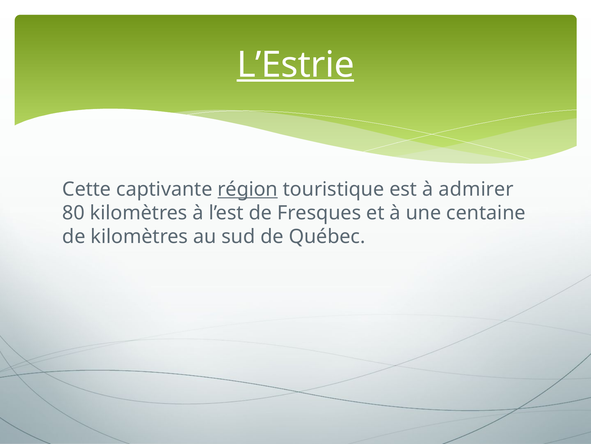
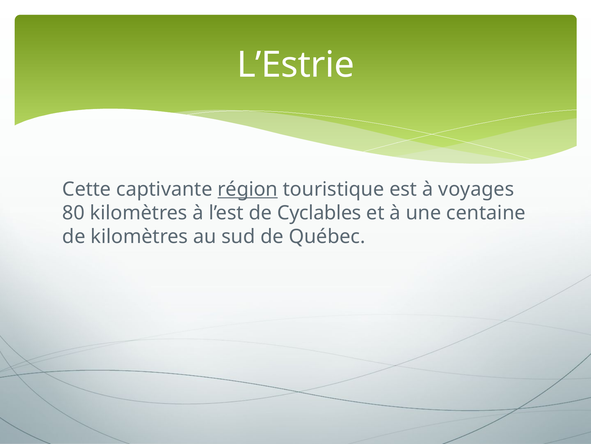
L’Estrie underline: present -> none (296, 65)
admirer: admirer -> voyages (476, 189)
Fresques: Fresques -> Cyclables (319, 213)
